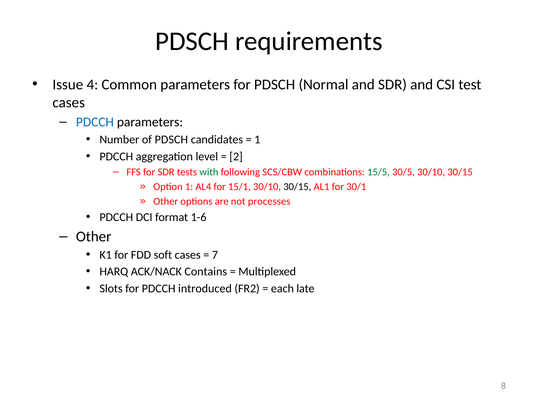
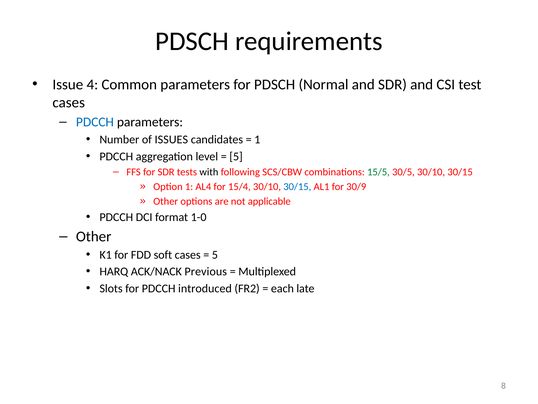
of PDSCH: PDSCH -> ISSUES (171, 140)
2: 2 -> 5 (236, 156)
with colour: green -> black (209, 172)
15/1: 15/1 -> 15/4 (239, 186)
30/15 colour: black -> blue (297, 186)
30/1: 30/1 -> 30/9 (356, 186)
processes: processes -> applicable (269, 201)
1-6: 1-6 -> 1-0 (199, 217)
7: 7 -> 5 (215, 255)
Contains: Contains -> Previous (206, 271)
